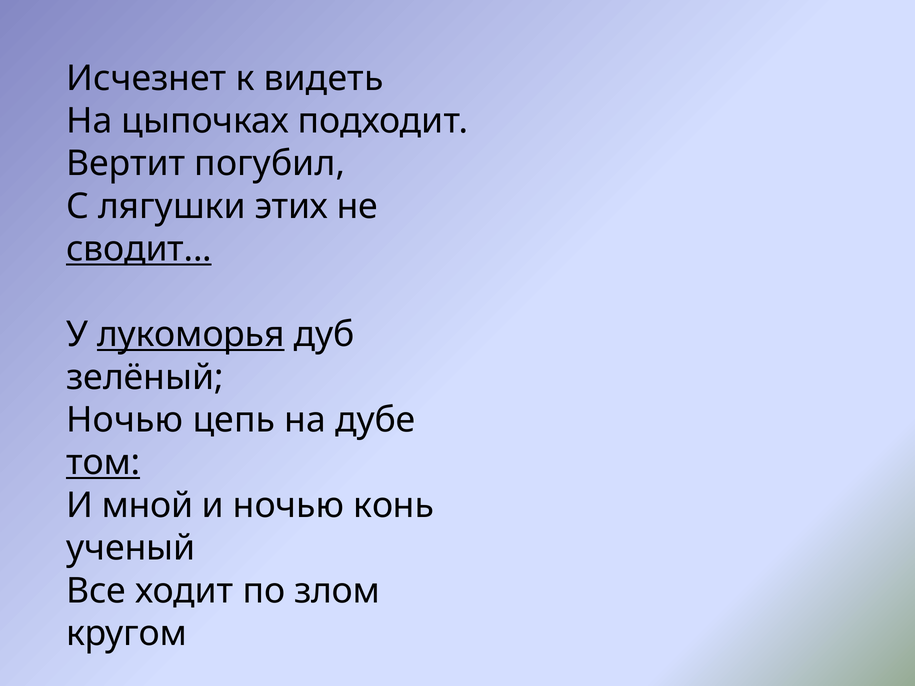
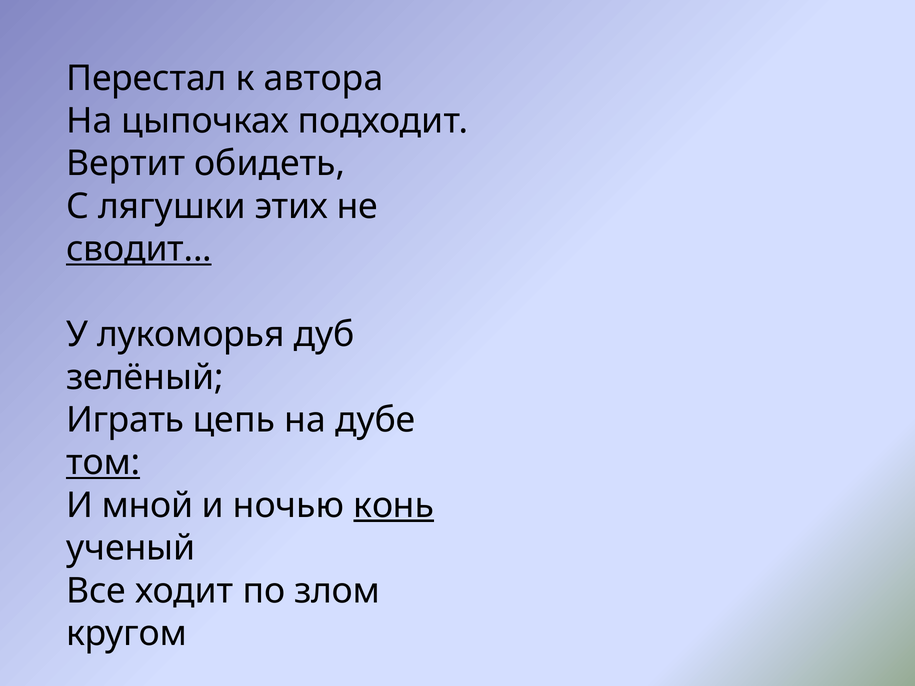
Исчезнет: Исчезнет -> Перестал (146, 78)
видеть: видеть -> автора (324, 78)
погубил: погубил -> обидеть (270, 164)
лукоморья underline: present -> none (191, 335)
Ночью: Ночью -> Играть (125, 420)
конь underline: none -> present (394, 506)
